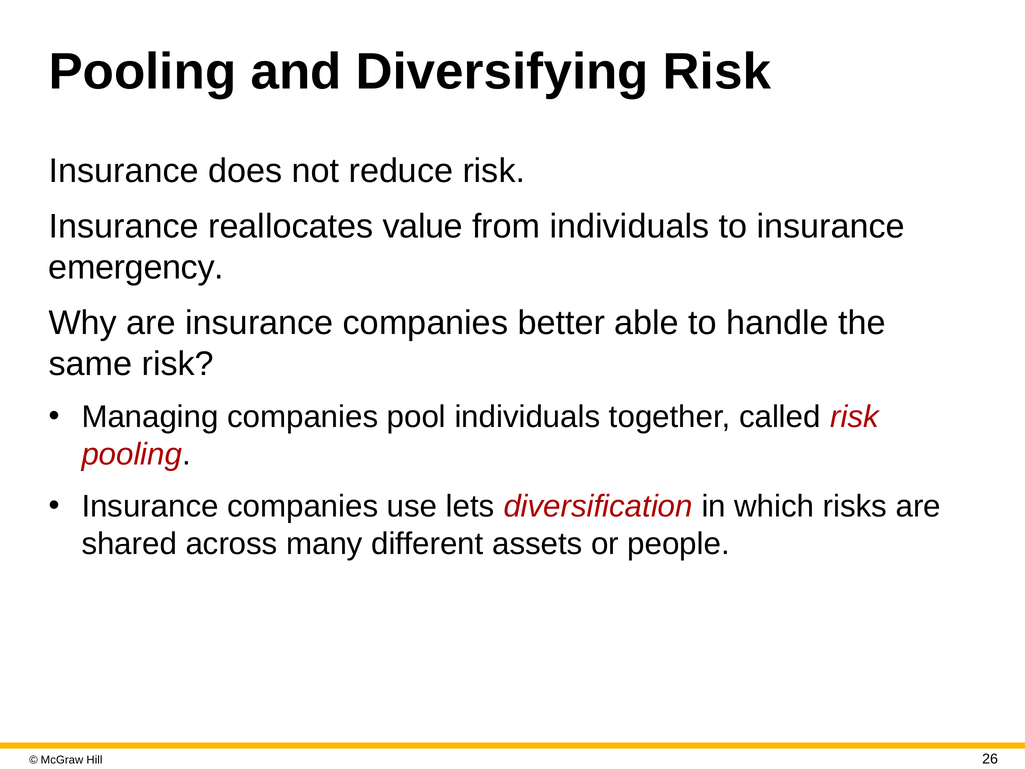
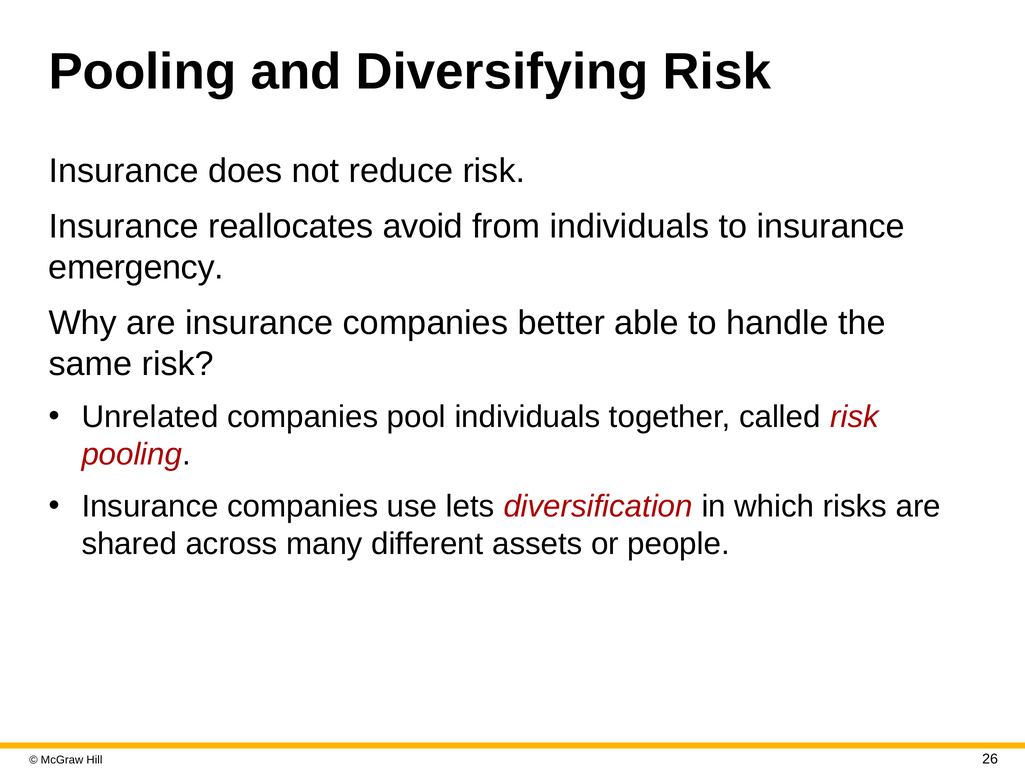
value: value -> avoid (423, 226)
Managing: Managing -> Unrelated (150, 417)
